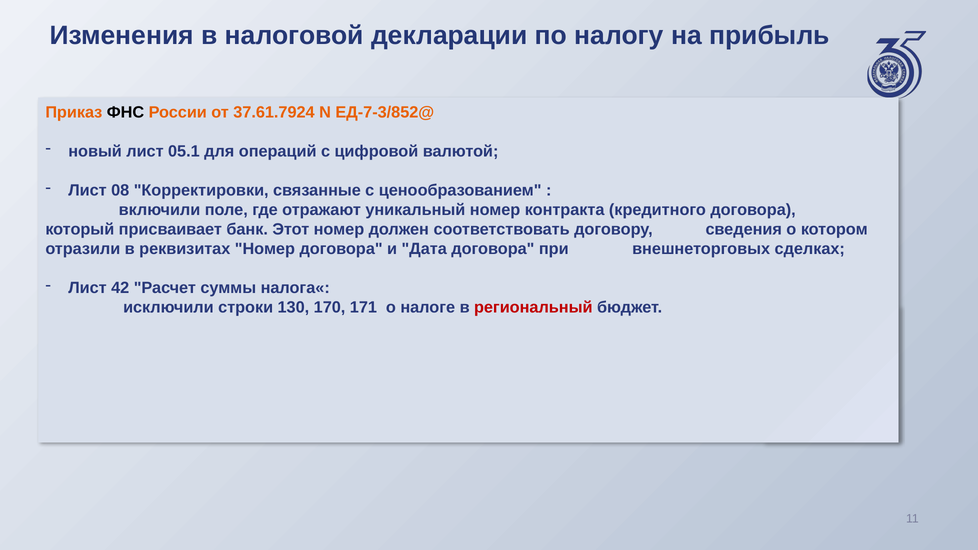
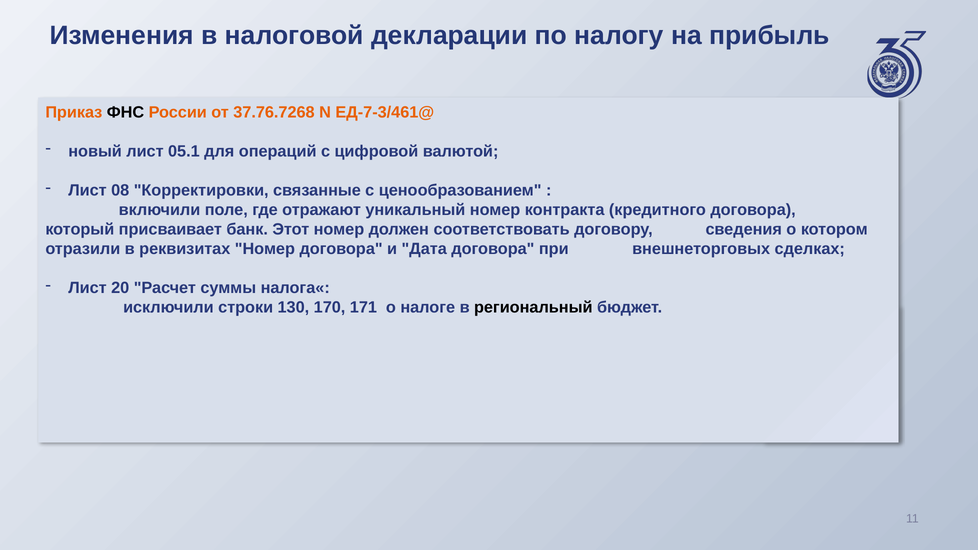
37.61.7924: 37.61.7924 -> 37.76.7268 (274, 112)
ЕД-7-3/852@: ЕД-7-3/852@ -> ЕД-7-3/461@ (385, 112)
42: 42 -> 20 (120, 288)
региональный colour: red -> black (533, 308)
